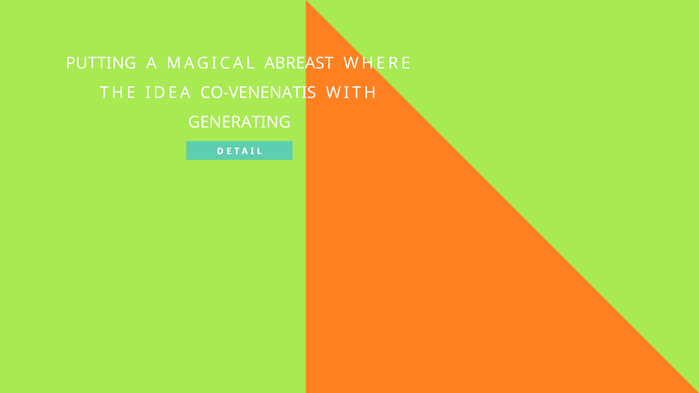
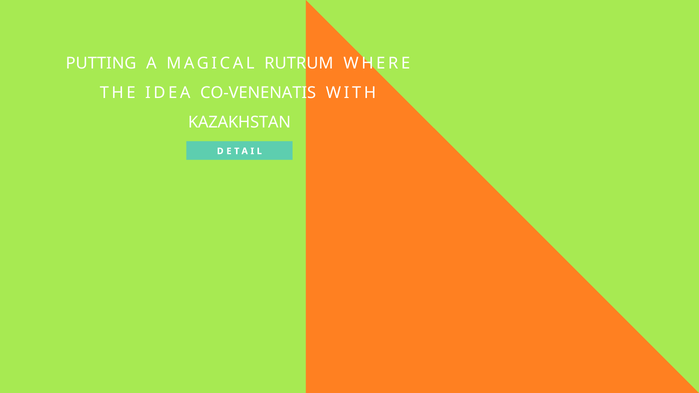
ABREAST: ABREAST -> RUTRUM (299, 64)
GENERATING: GENERATING -> KAZAKHSTAN (239, 123)
